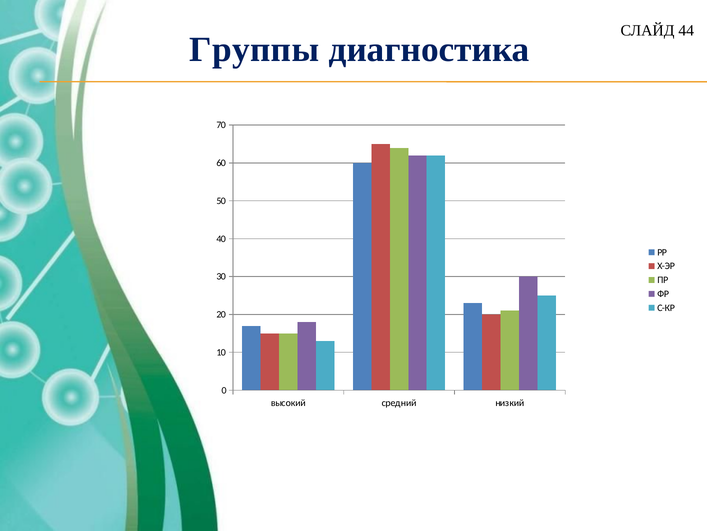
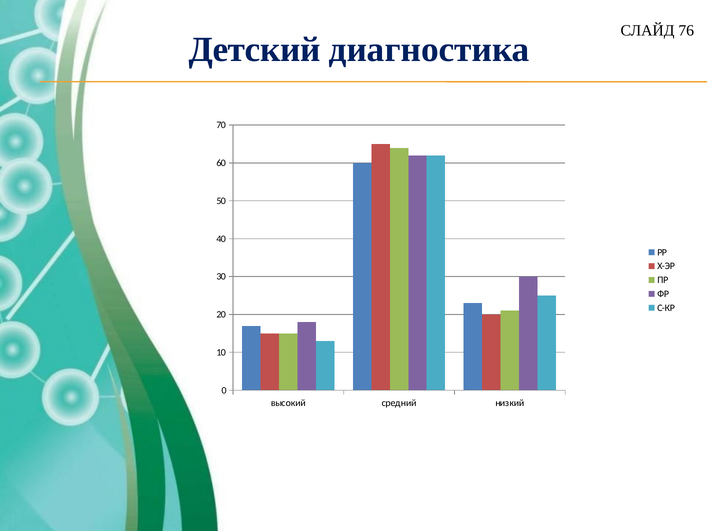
44: 44 -> 76 (686, 31)
Группы: Группы -> Детский (255, 49)
